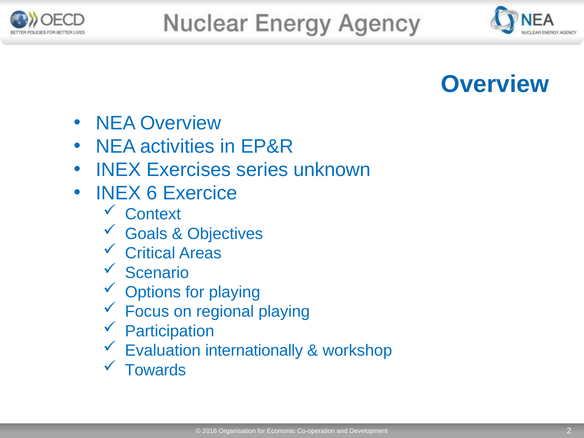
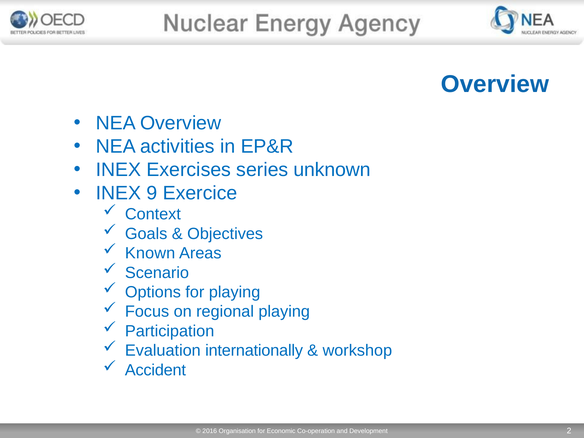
6: 6 -> 9 (152, 193)
Critical: Critical -> Known (150, 253)
Towards: Towards -> Accident (155, 370)
